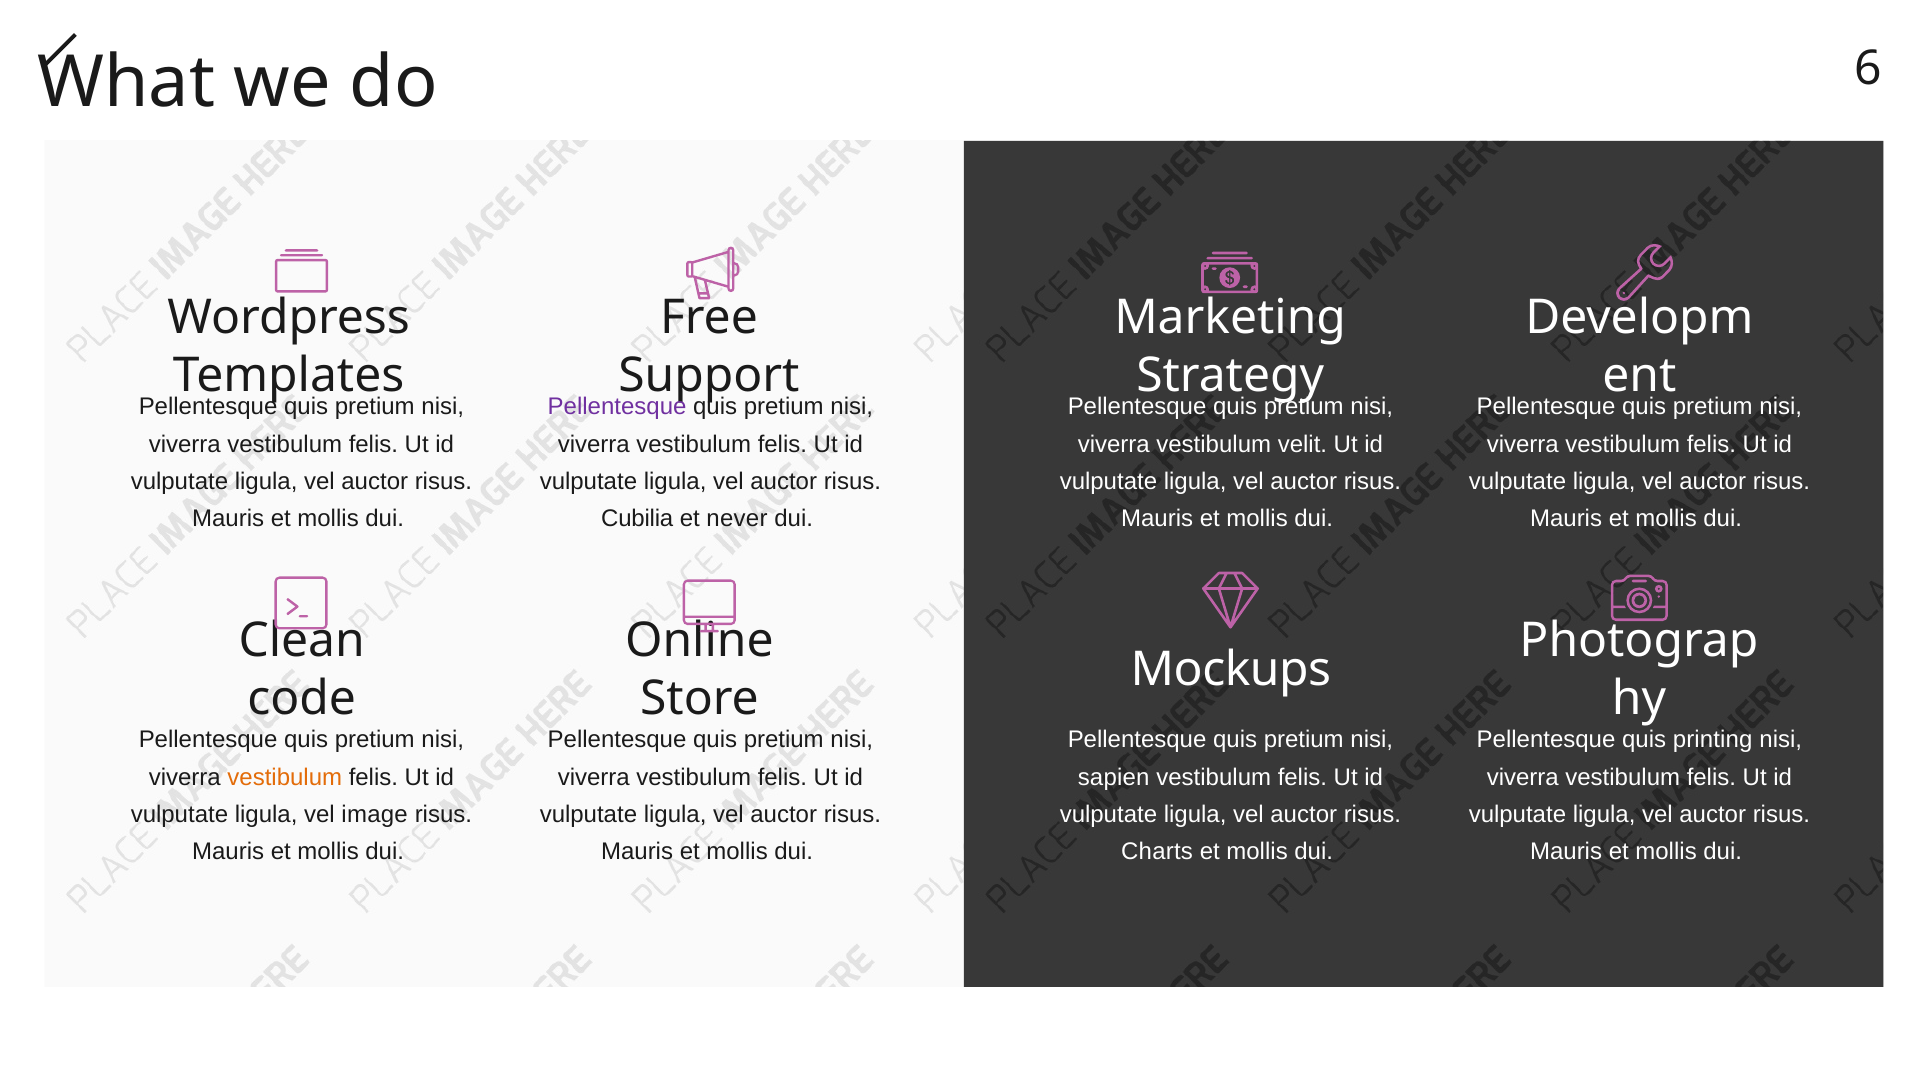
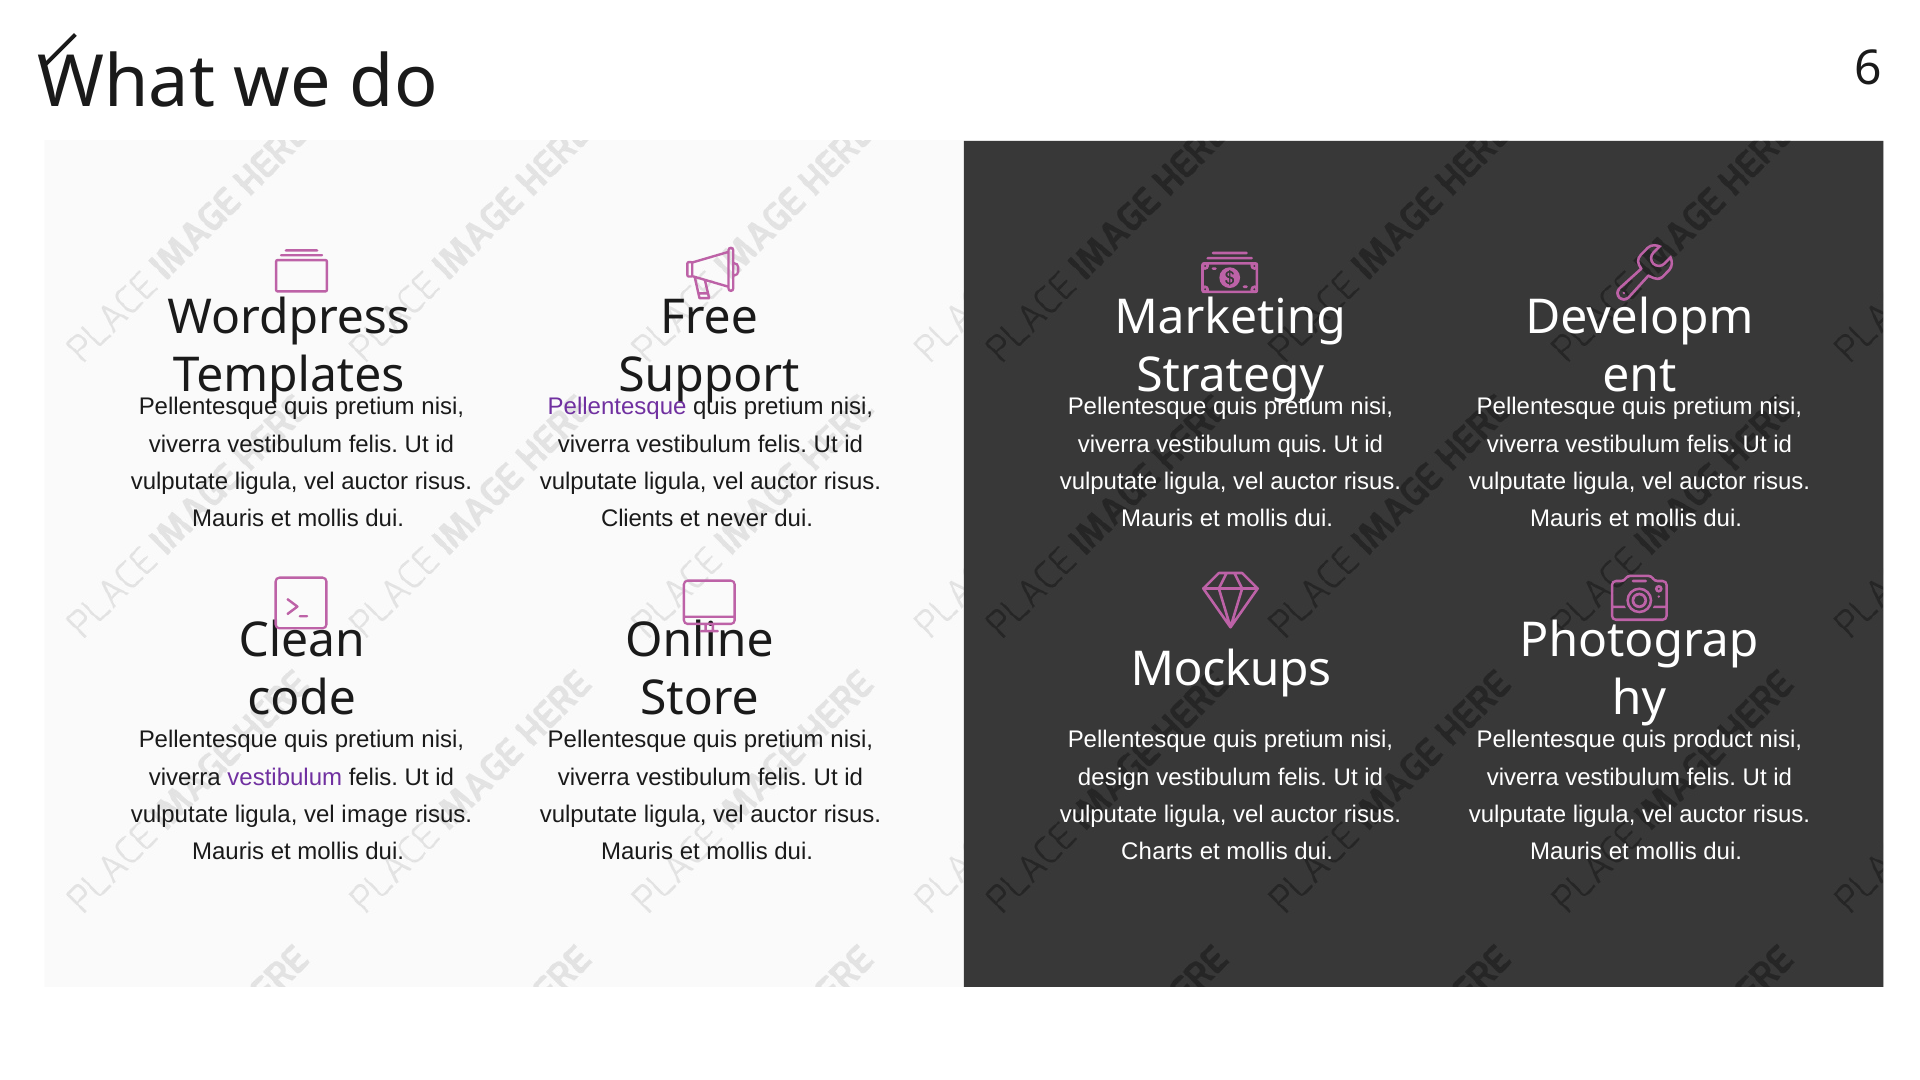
vestibulum velit: velit -> quis (1303, 444)
Cubilia: Cubilia -> Clients (637, 519)
printing: printing -> product (1713, 740)
vestibulum colour: orange -> purple (285, 777)
sapien: sapien -> design (1114, 777)
